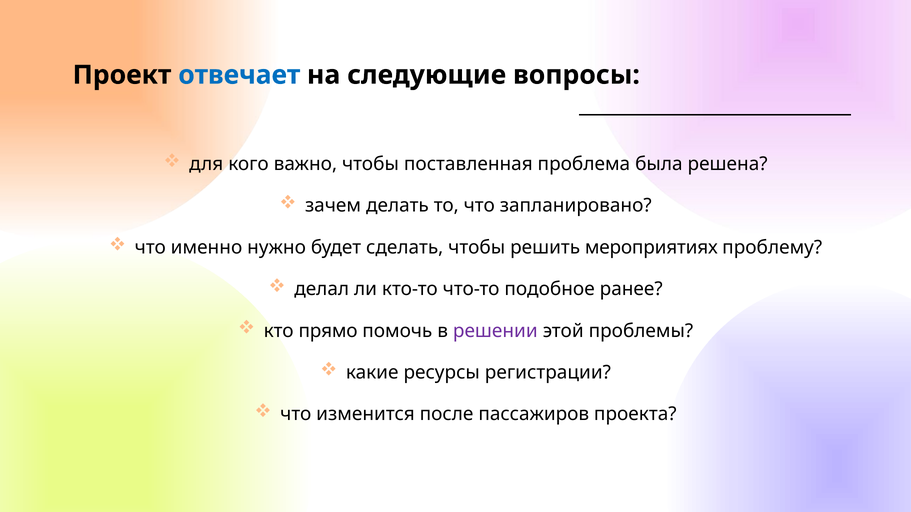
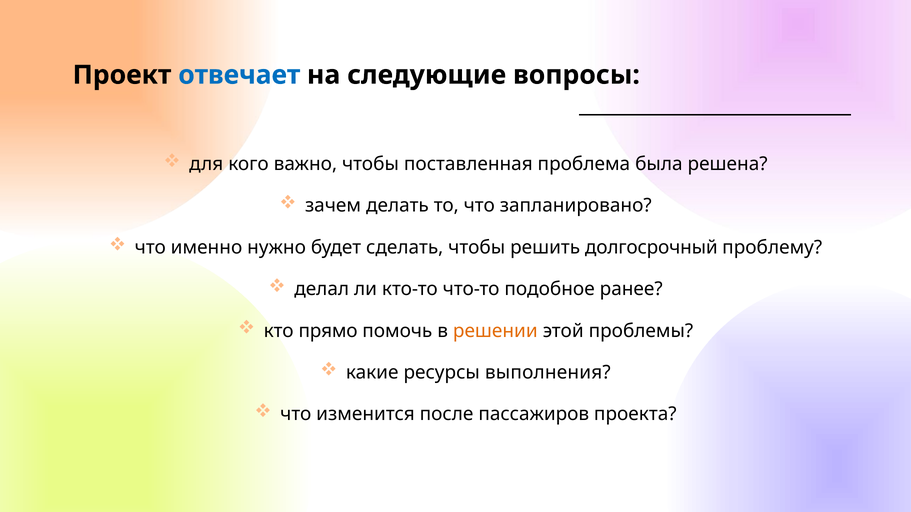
мероприятиях: мероприятиях -> долгосрочный (651, 248)
решении colour: purple -> orange (495, 331)
регистрации: регистрации -> выполнения (548, 373)
